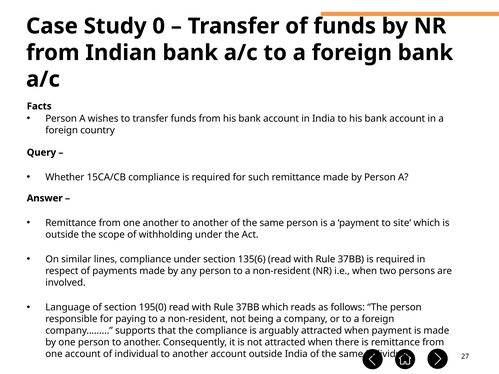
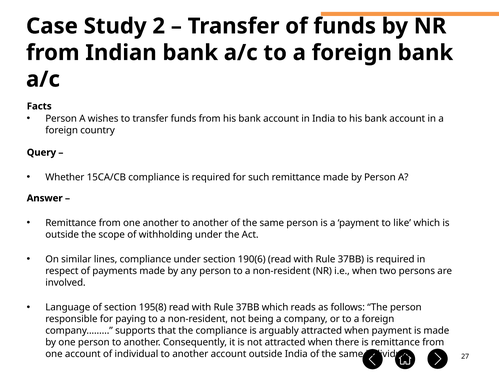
0: 0 -> 2 (159, 26)
site: site -> like (402, 223)
135(6: 135(6 -> 190(6 (252, 259)
195(0: 195(0 -> 195(8 (153, 308)
